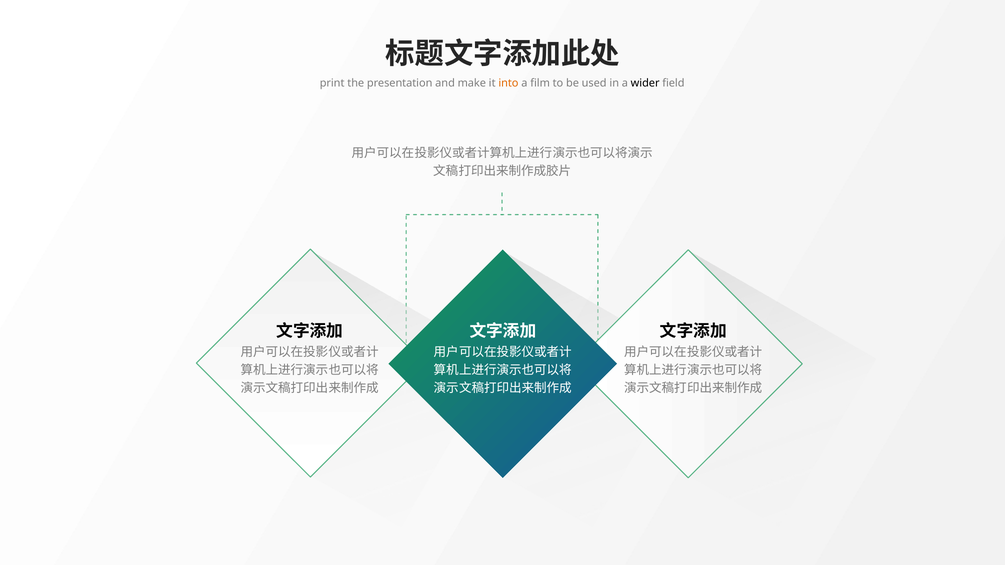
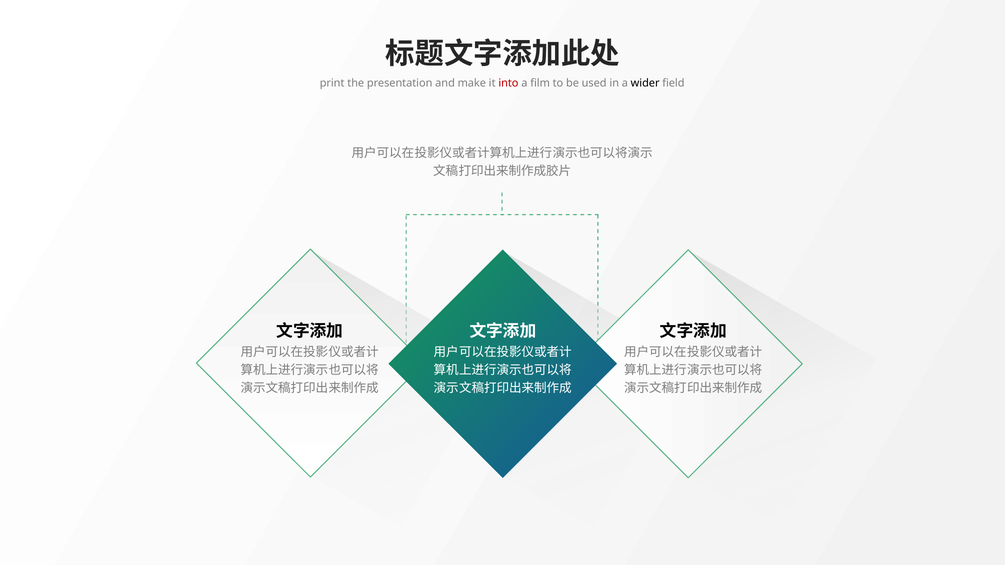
into colour: orange -> red (508, 83)
